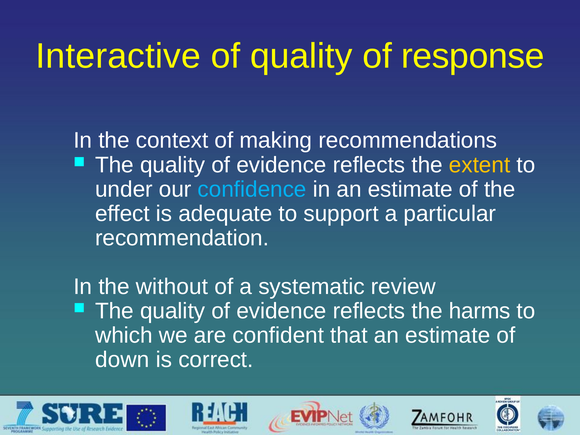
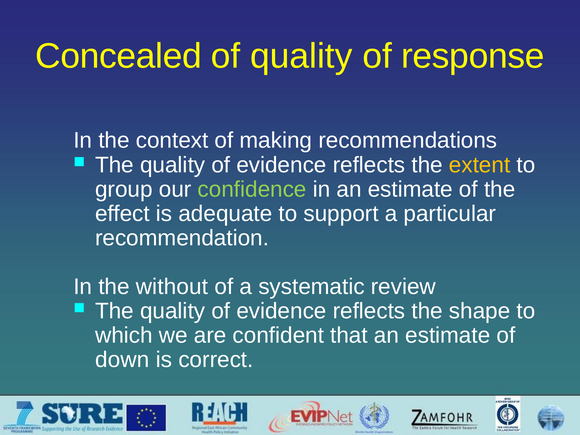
Interactive: Interactive -> Concealed (118, 56)
under: under -> group (124, 189)
confidence colour: light blue -> light green (252, 189)
harms: harms -> shape (480, 311)
